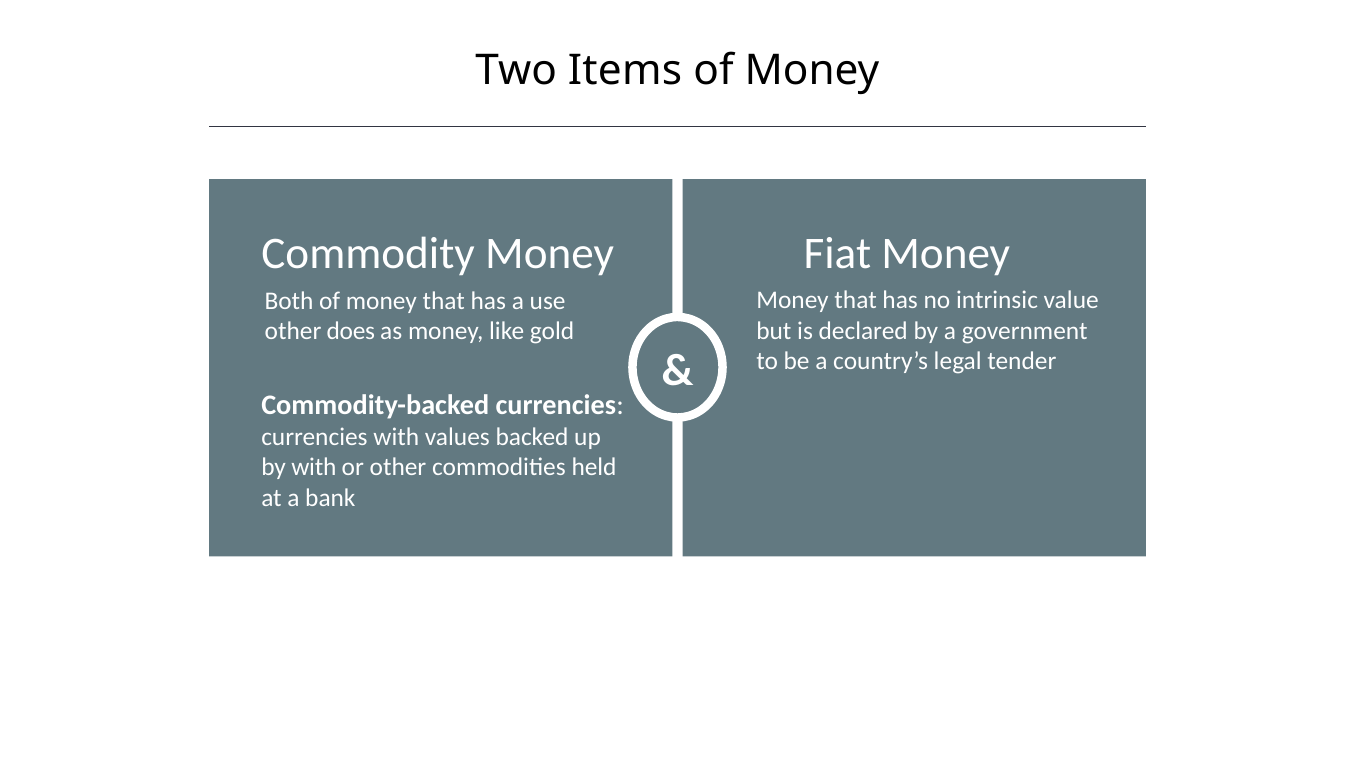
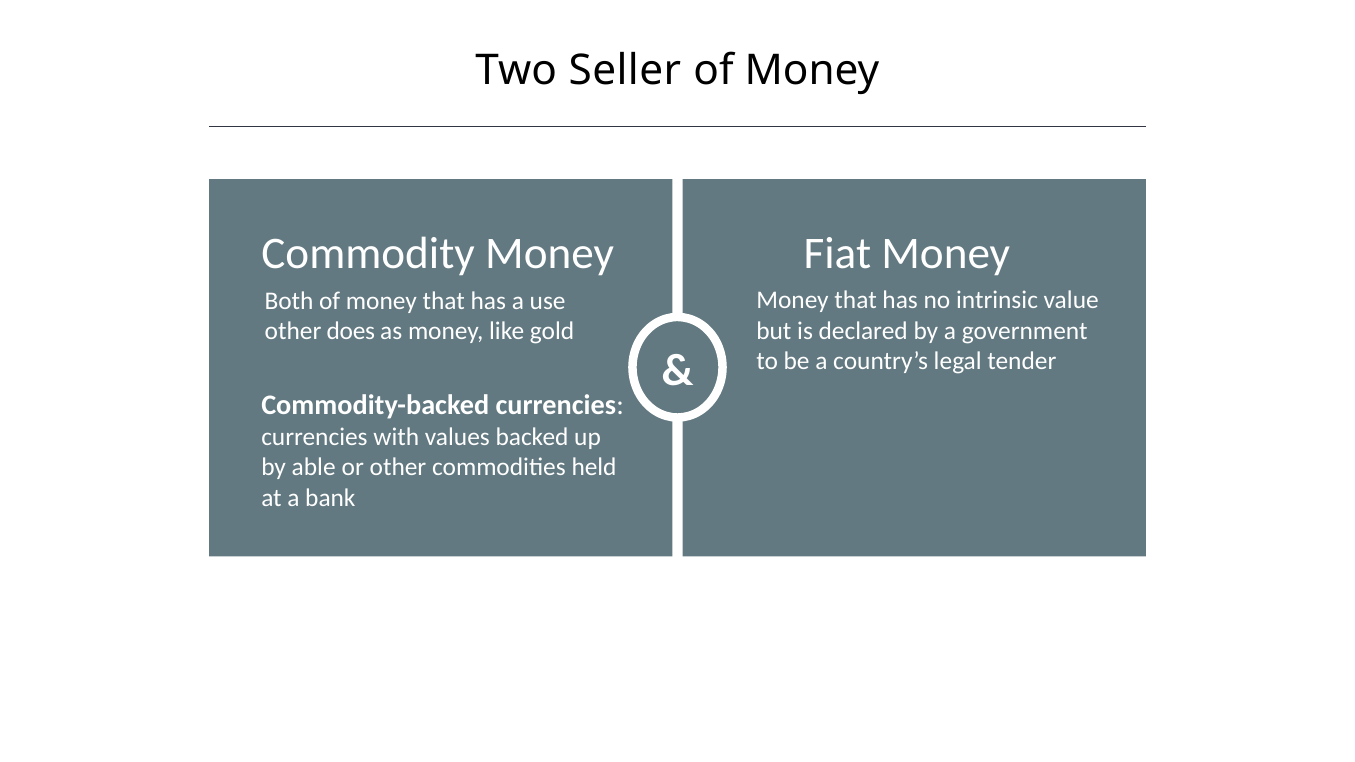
Items: Items -> Seller (625, 71)
by with: with -> able (314, 467)
